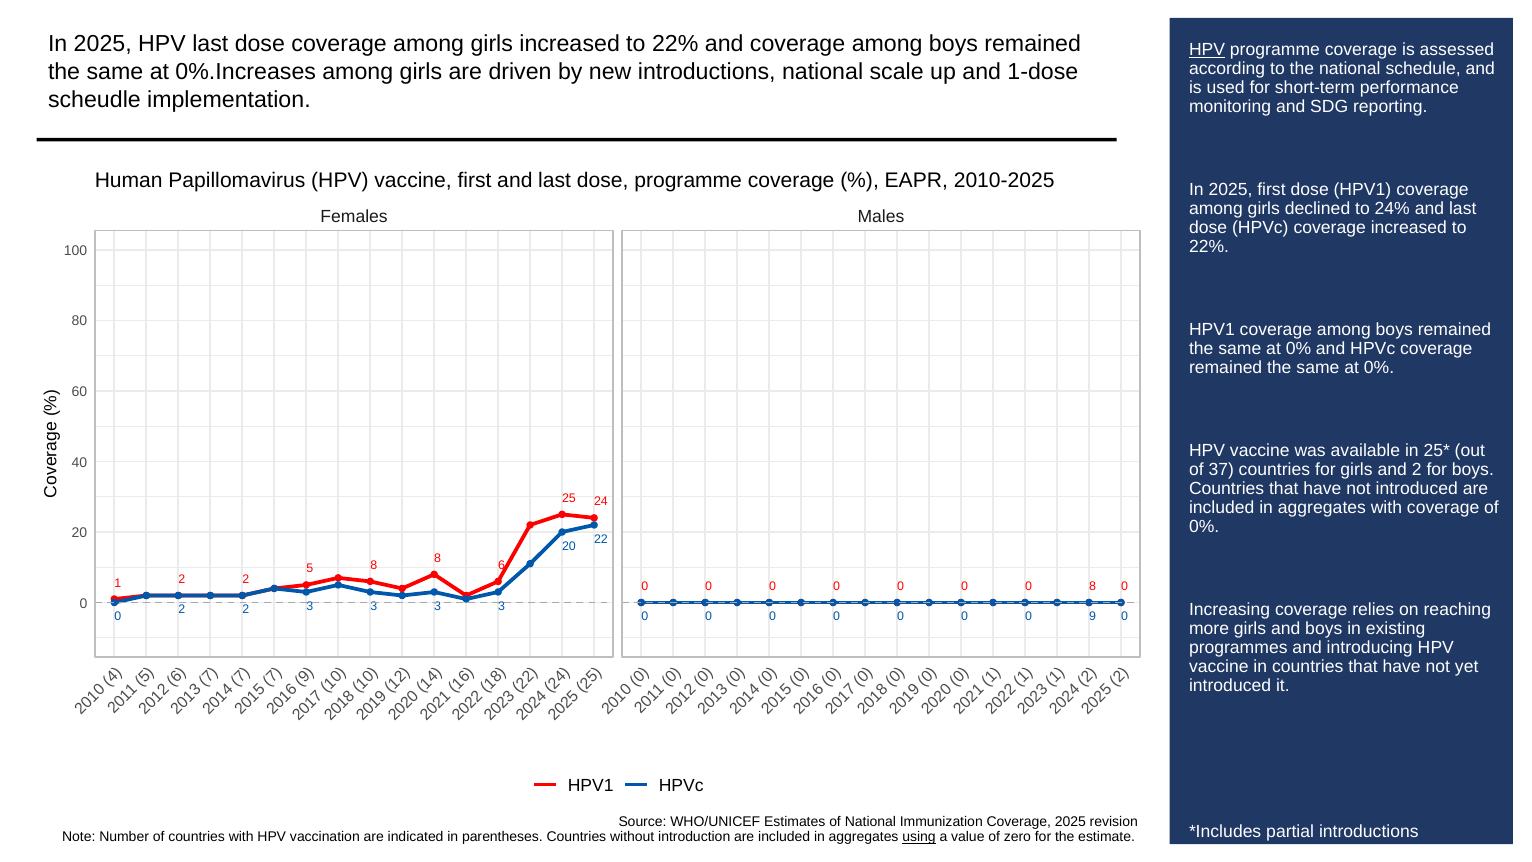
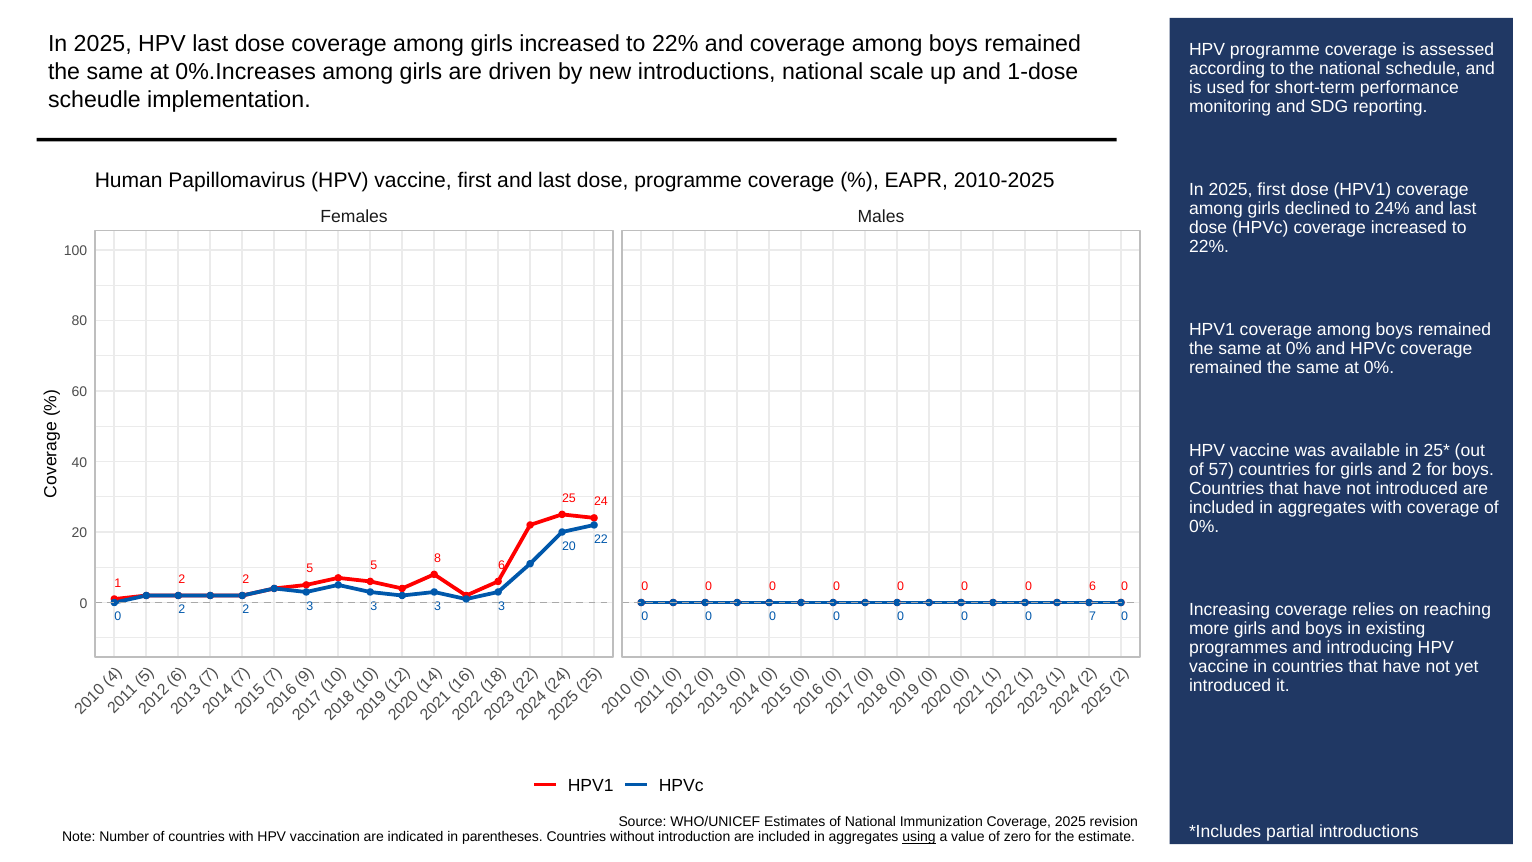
HPV underline: present -> none (1207, 50)
37: 37 -> 57 (1221, 470)
5 8: 8 -> 5 (374, 565)
0 8: 8 -> 6 (1093, 586)
0 9: 9 -> 7 (1093, 617)
